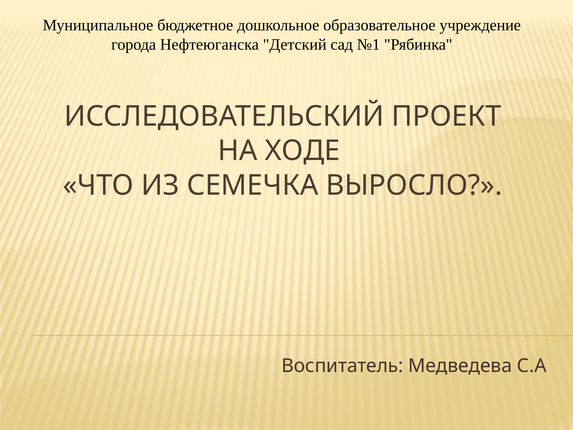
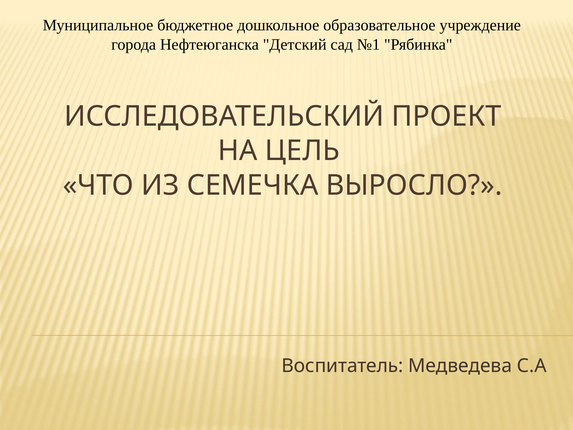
ХОДЕ: ХОДЕ -> ЦЕЛЬ (302, 151)
